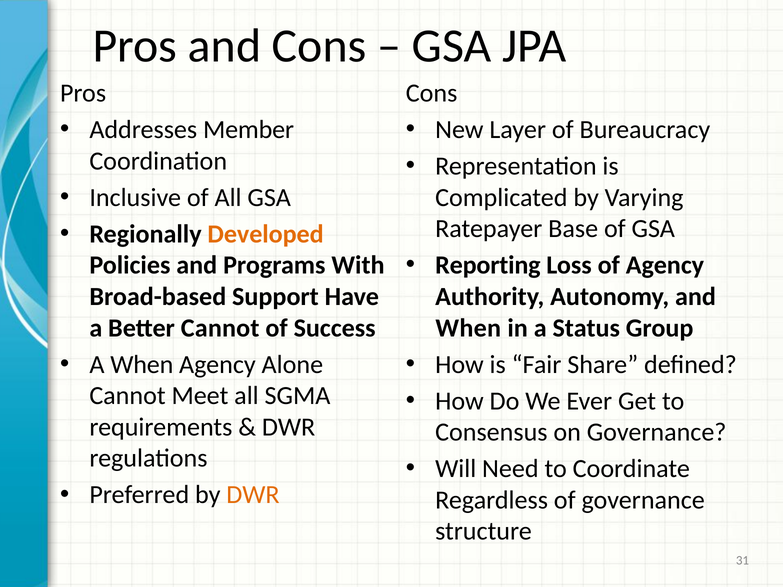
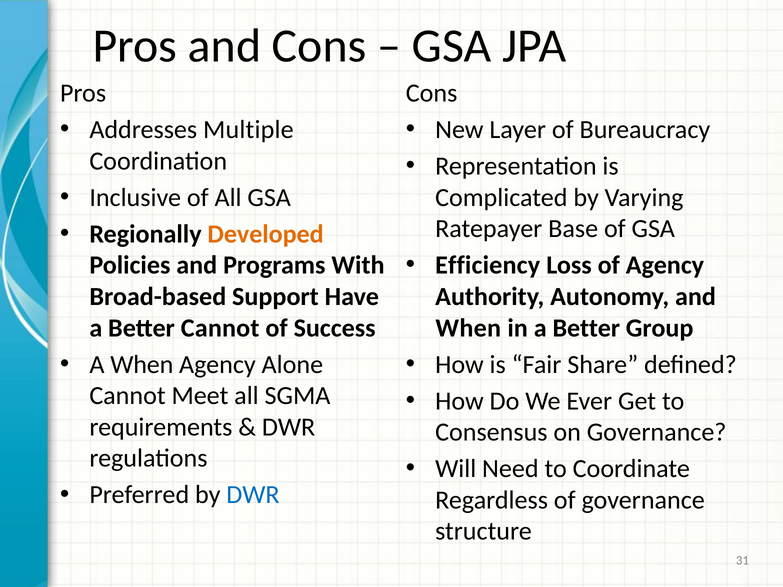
Member: Member -> Multiple (248, 130)
Reporting: Reporting -> Efficiency (488, 265)
in a Status: Status -> Better (586, 328)
DWR colour: orange -> blue (253, 495)
